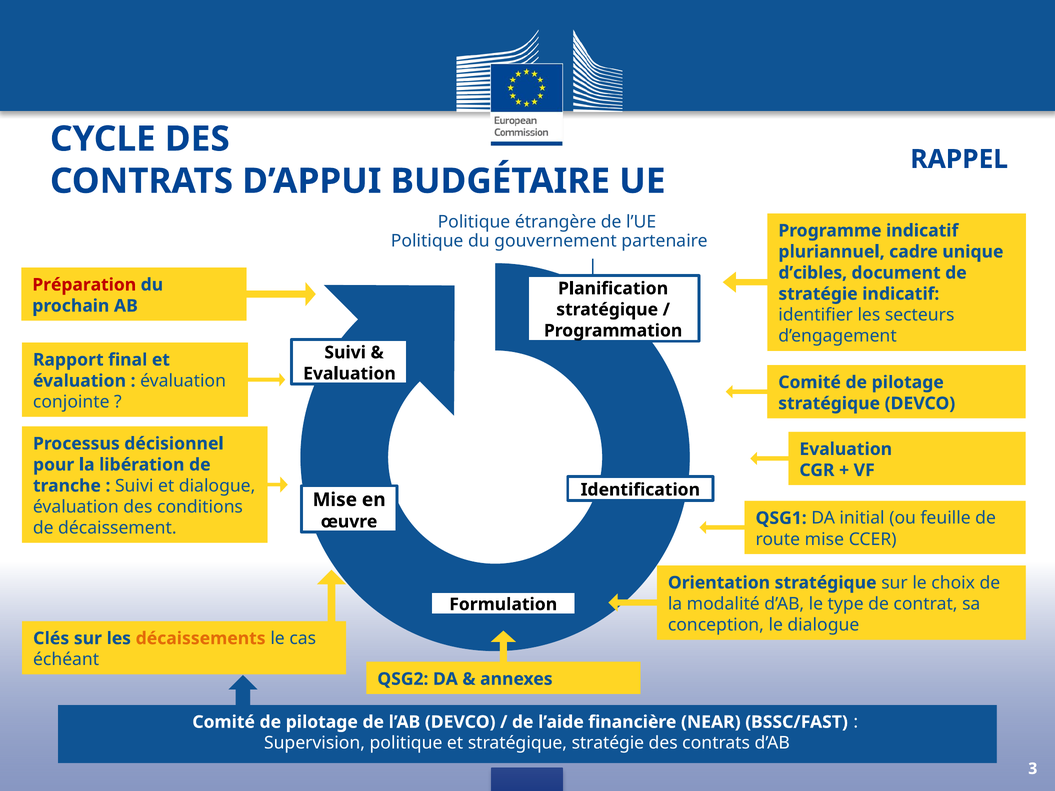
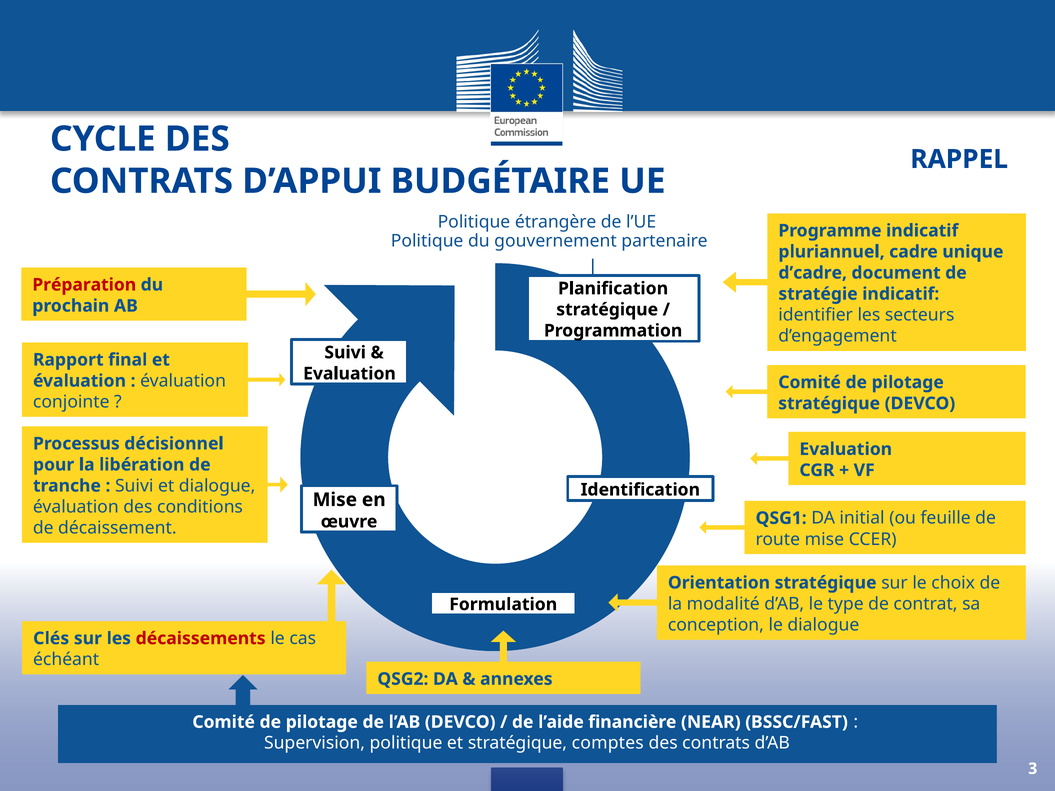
d’cibles: d’cibles -> d’cadre (813, 273)
décaissements colour: orange -> red (201, 639)
stratégique stratégie: stratégie -> comptes (608, 743)
